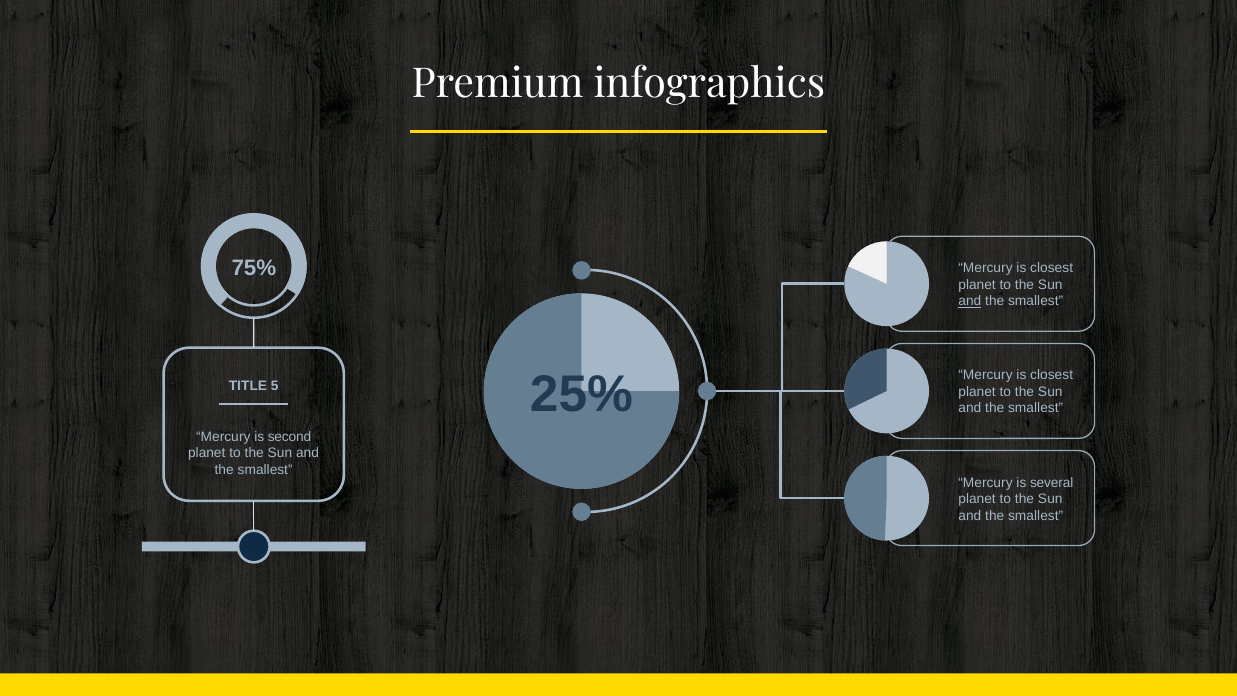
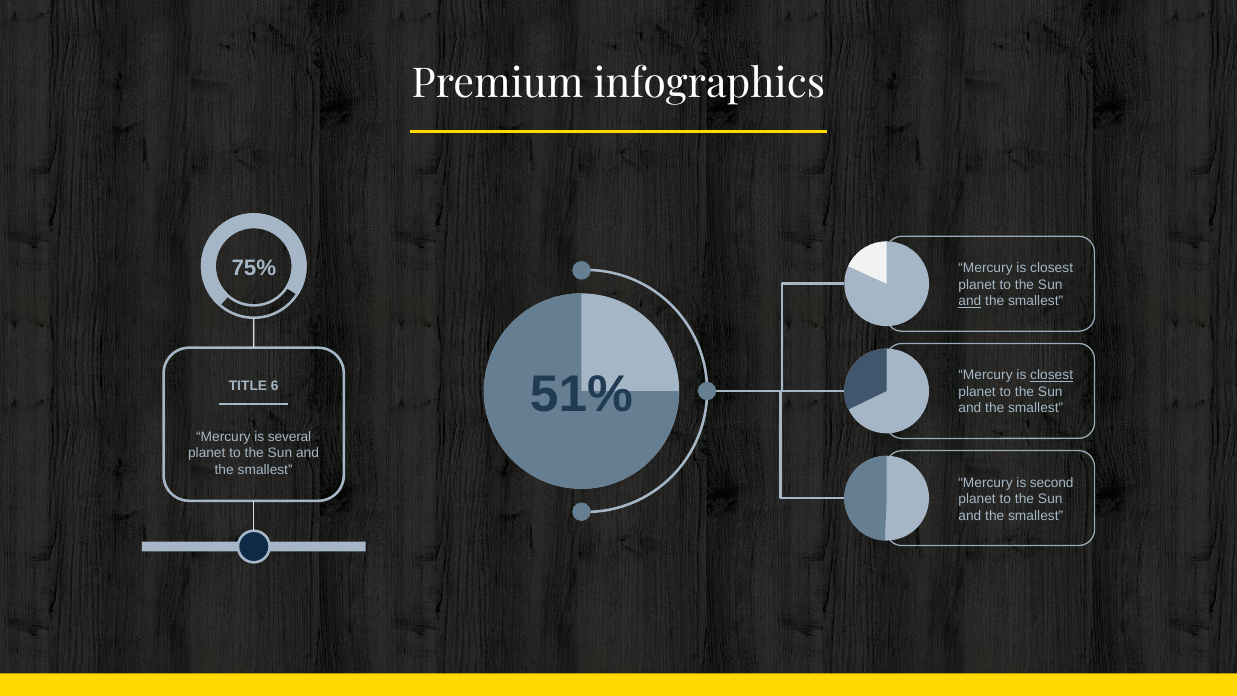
closest underline: none -> present (1052, 375)
25%: 25% -> 51% (581, 395)
5: 5 -> 6 (275, 386)
second: second -> several (290, 437)
several: several -> second (1052, 482)
